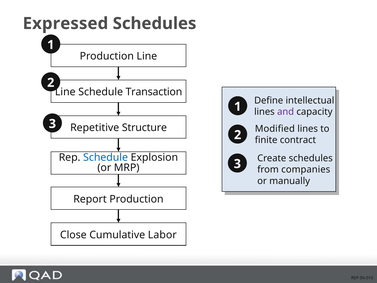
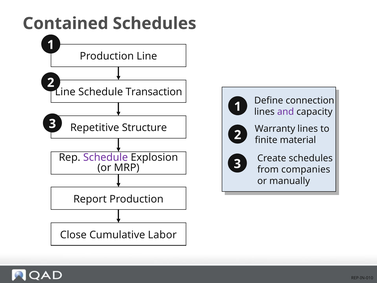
Expressed: Expressed -> Contained (65, 23)
intellectual: intellectual -> connection (310, 100)
Modified: Modified -> Warranty (275, 129)
contract: contract -> material (298, 140)
Schedule colour: blue -> purple (106, 157)
